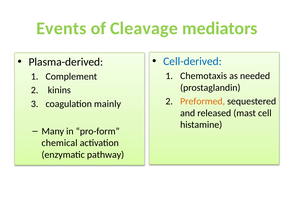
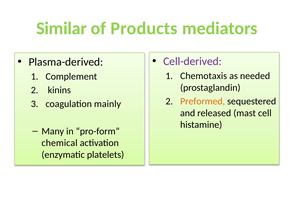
Events: Events -> Similar (62, 28)
Cleavage: Cleavage -> Products (144, 28)
Cell-derived colour: blue -> purple (193, 61)
pathway: pathway -> platelets (106, 155)
